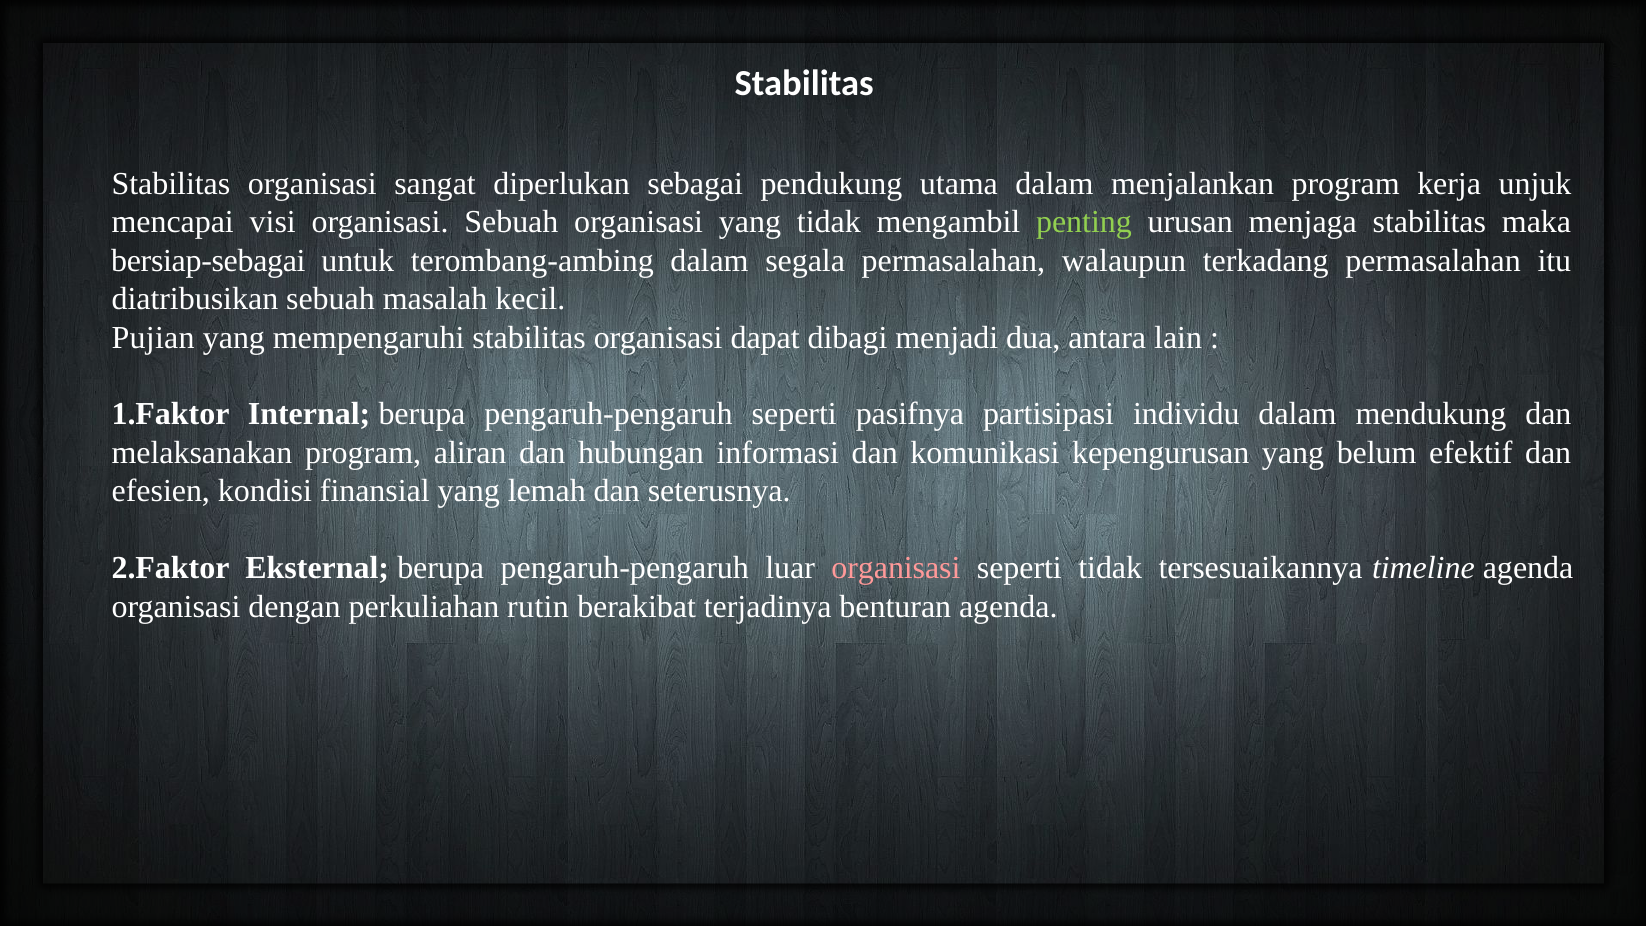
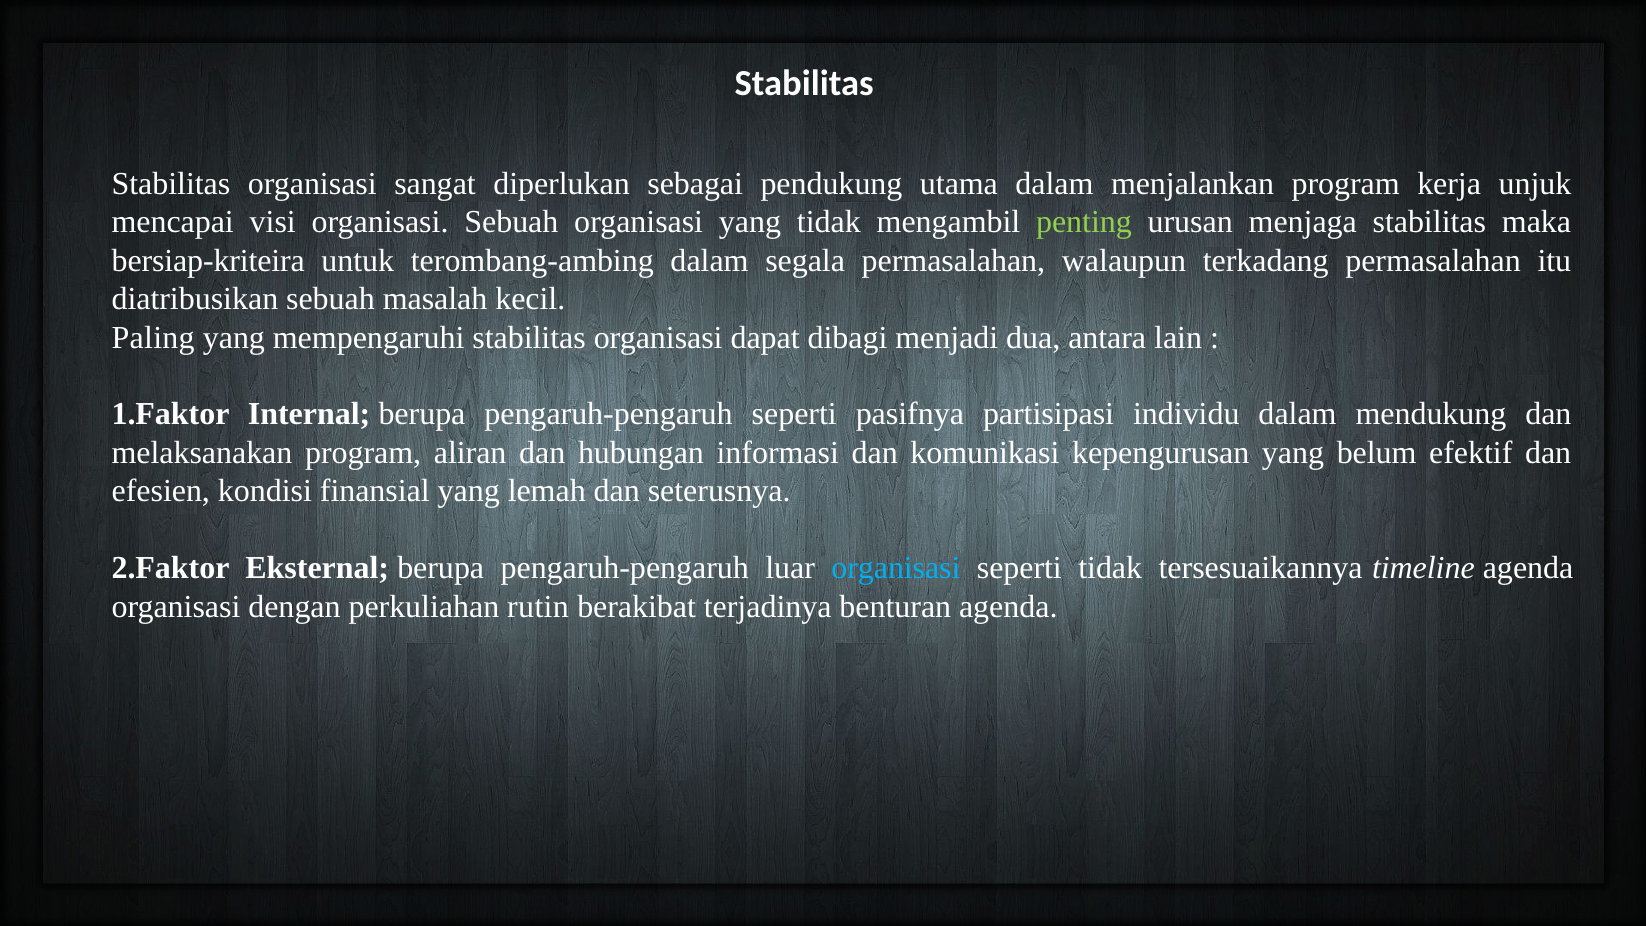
bersiap-sebagai: bersiap-sebagai -> bersiap-kriteira (208, 261)
Pujian: Pujian -> Paling (153, 338)
organisasi colour: pink -> light blue (896, 568)
